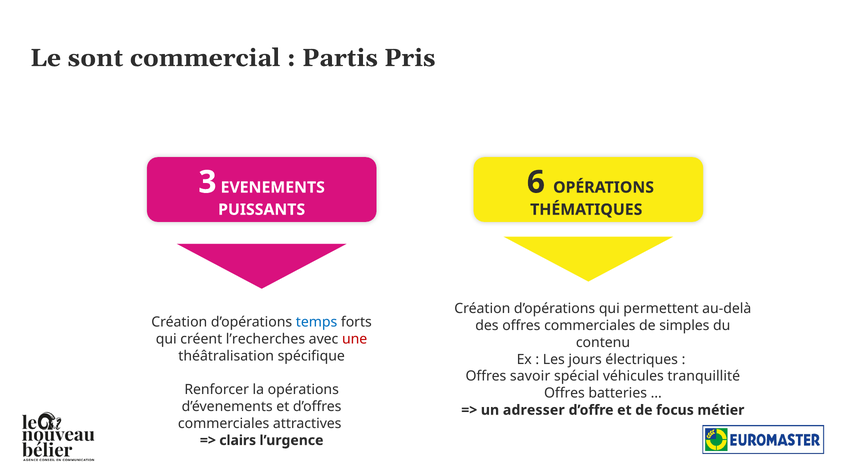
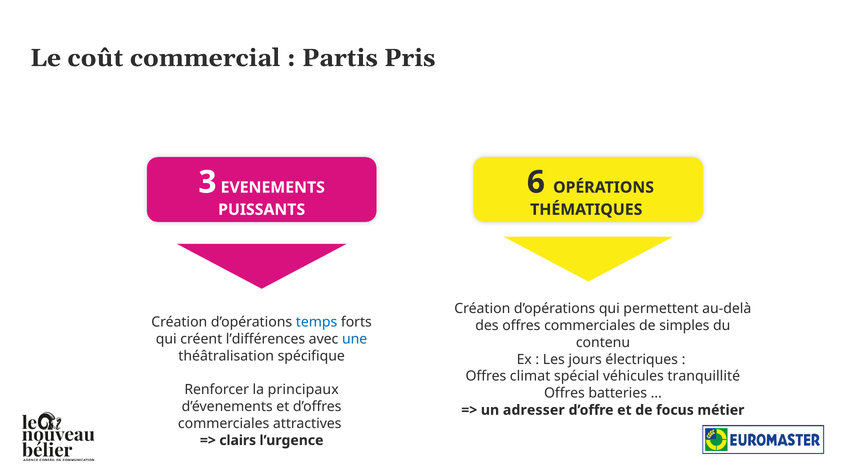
sont: sont -> coût (95, 58)
l’recherches: l’recherches -> l’différences (266, 339)
une colour: red -> blue (355, 339)
savoir: savoir -> climat (530, 377)
la opérations: opérations -> principaux (303, 390)
